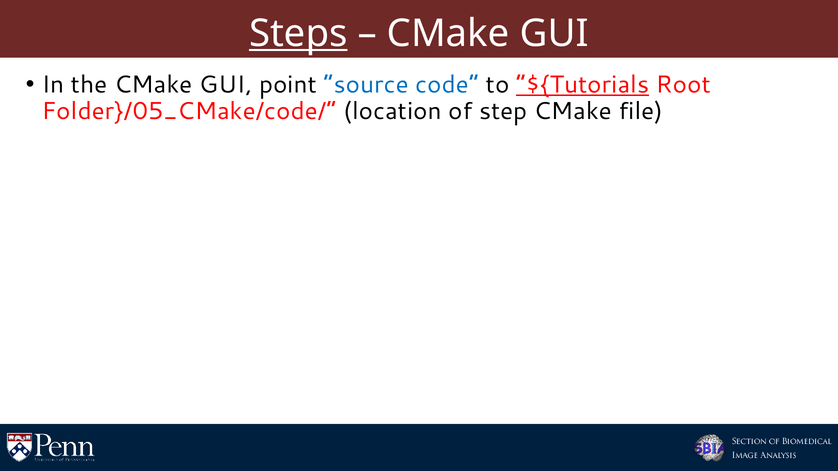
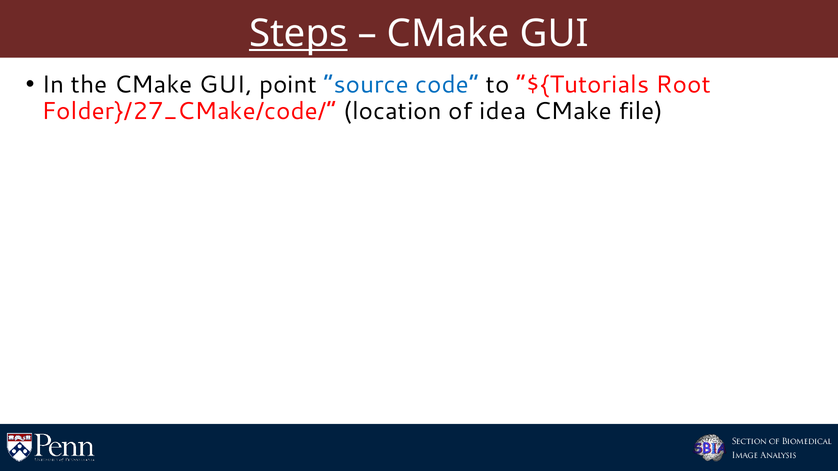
${Tutorials underline: present -> none (583, 85)
Folder}/05_CMake/code/: Folder}/05_CMake/code/ -> Folder}/27_CMake/code/ (189, 111)
step: step -> idea (503, 111)
